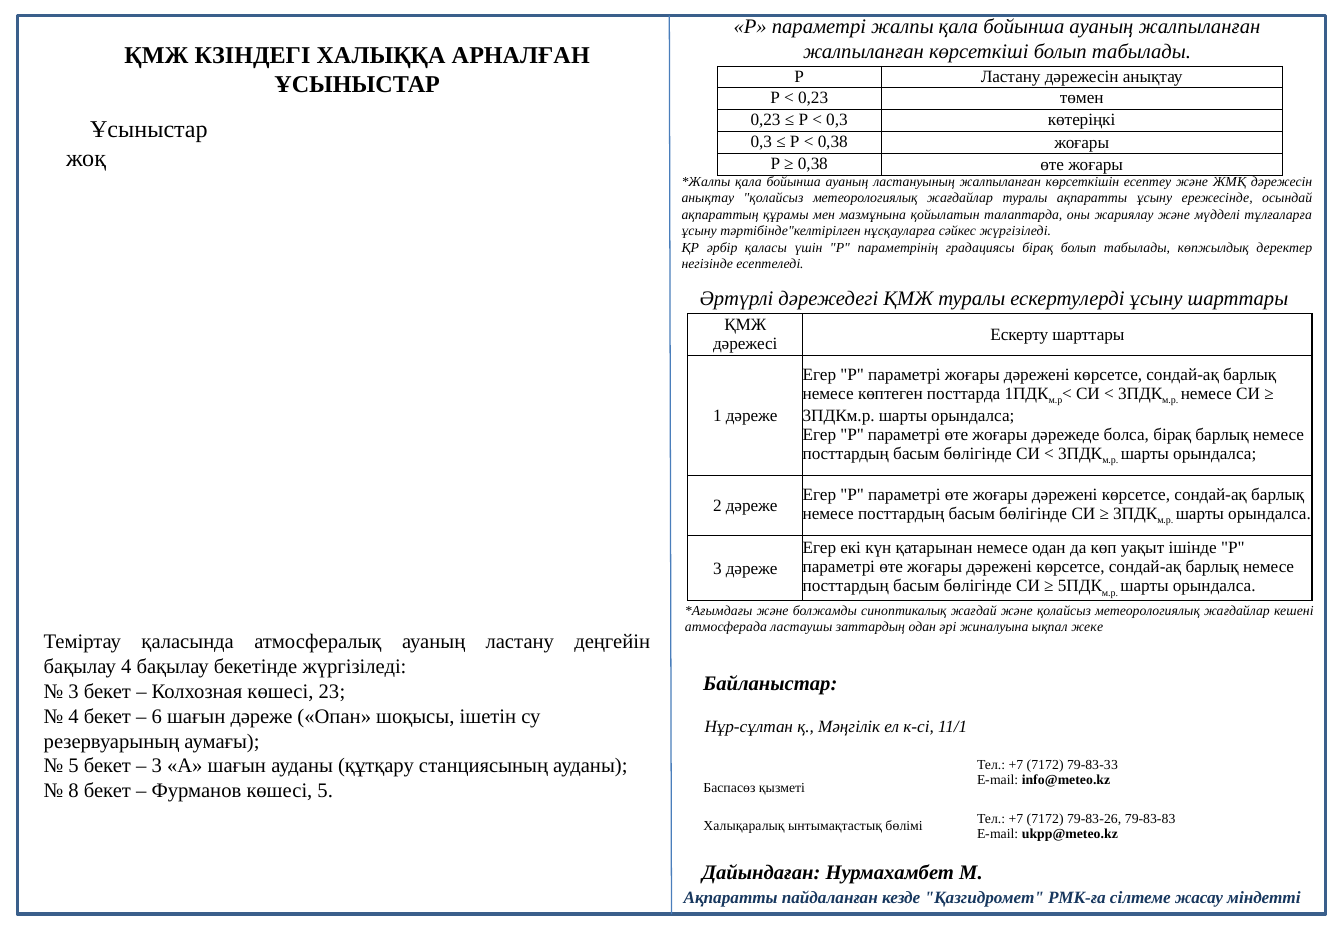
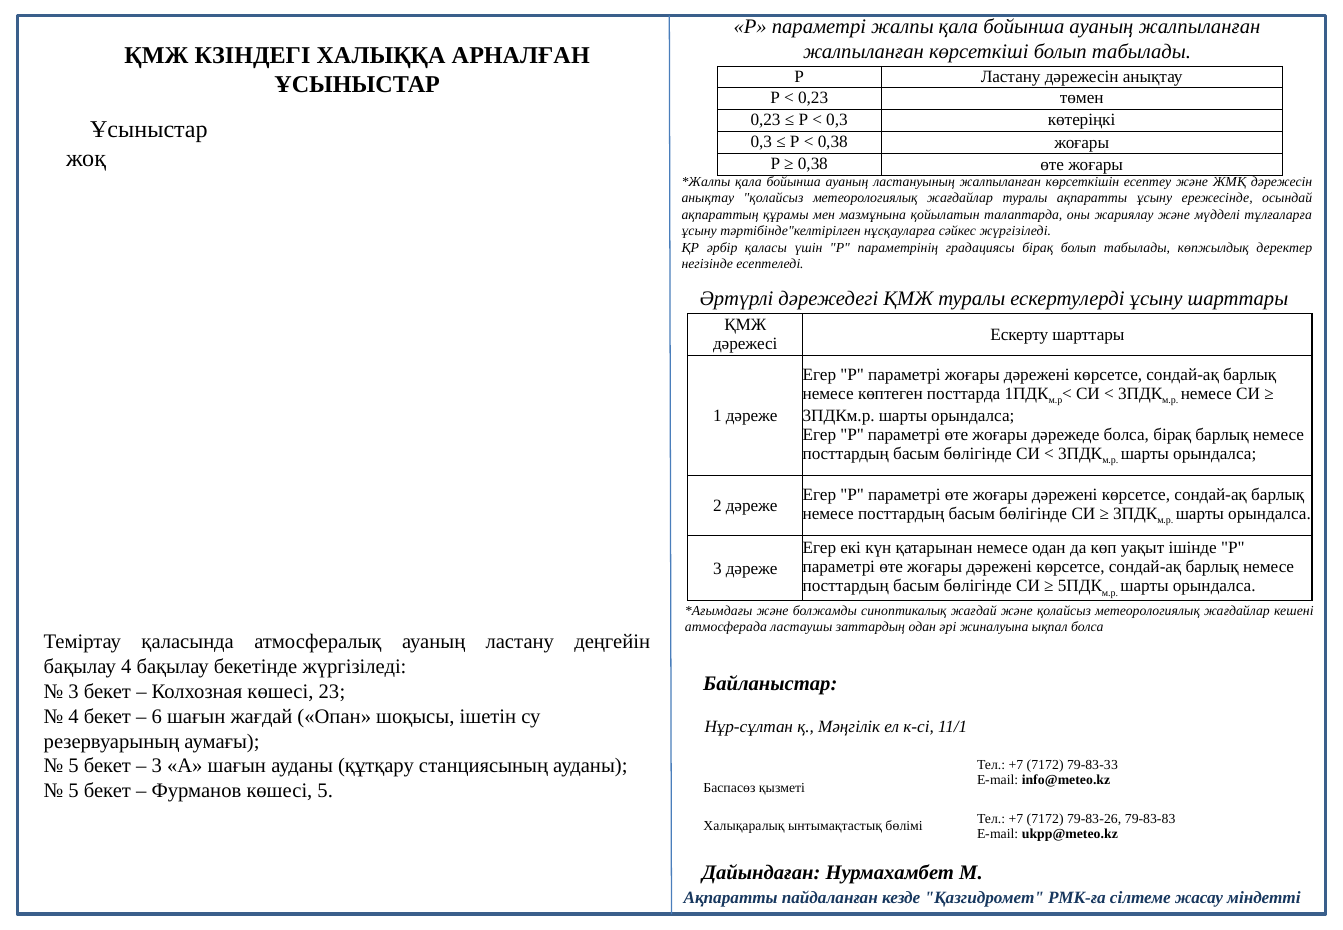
ықпал жеке: жеке -> болса (1087, 627)
шағын дәреже: дәреже -> жағдай (262, 716)
8: 8 -> 5 (74, 791)
